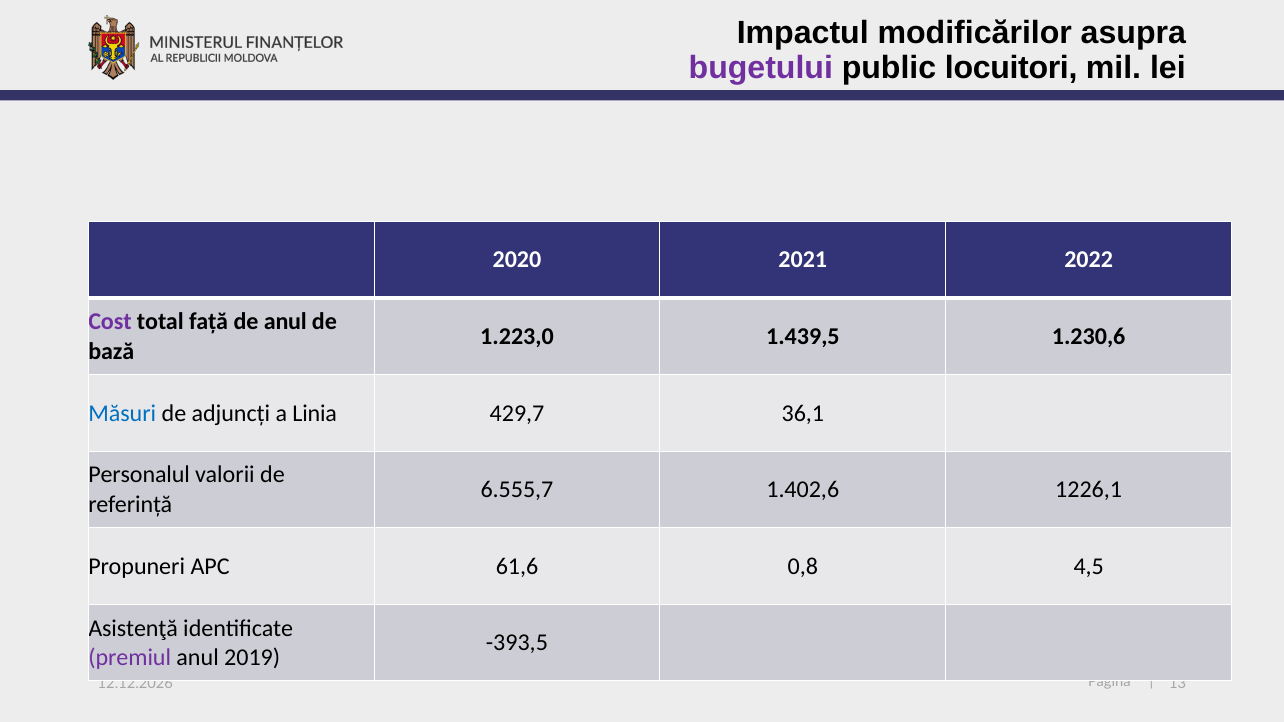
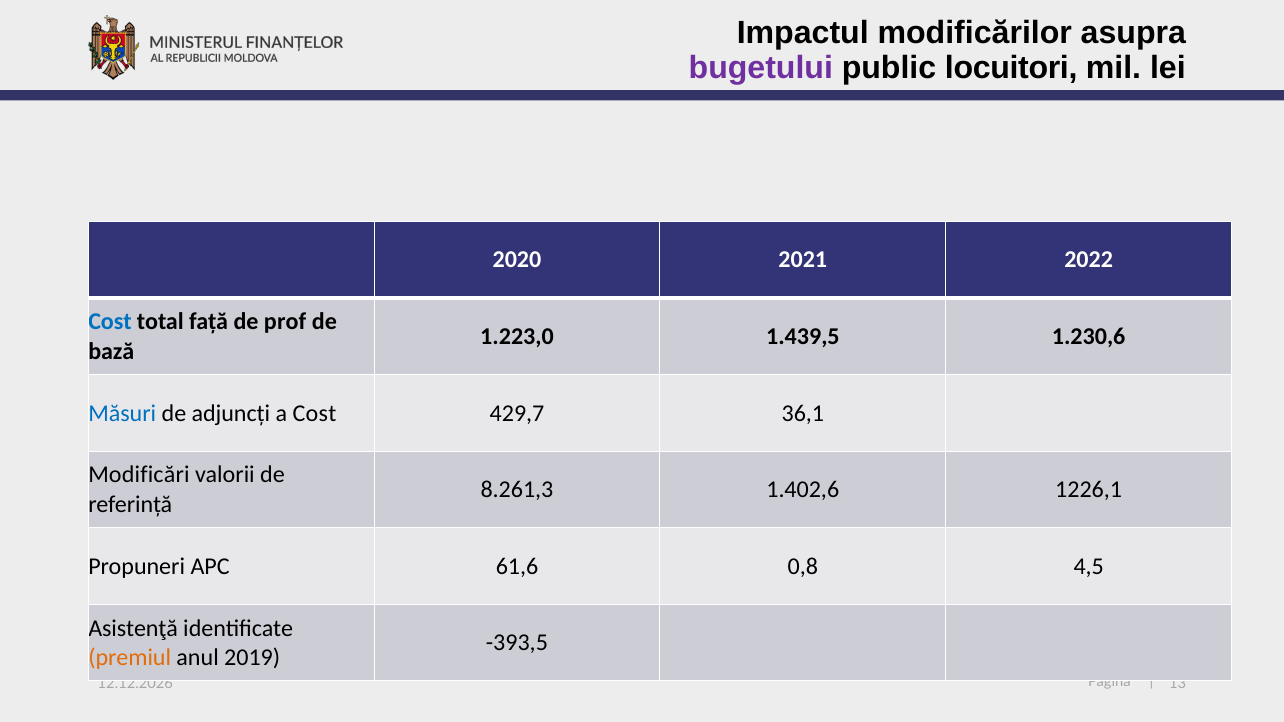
Cost colour: purple -> blue (110, 322)
de anul: anul -> prof (285, 322)
a Linia: Linia -> Cost (314, 413)
Personalul: Personalul -> Modificări (139, 475)
6.555,7: 6.555,7 -> 8.261,3 (517, 490)
premiul colour: purple -> orange (130, 658)
